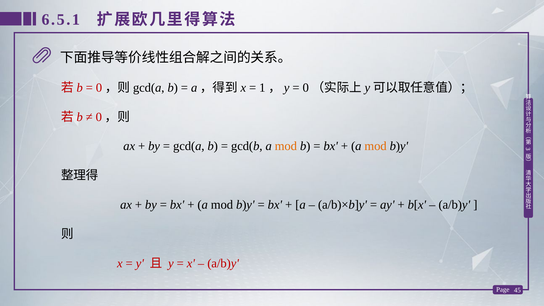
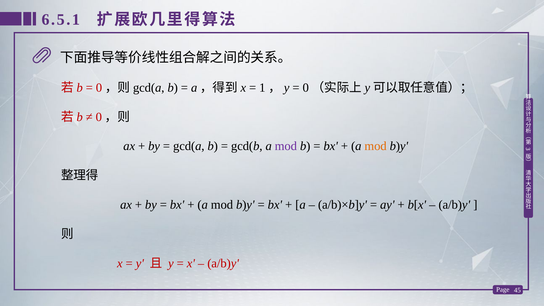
mod colour: orange -> purple (286, 146)
